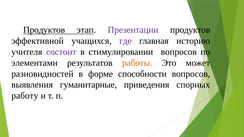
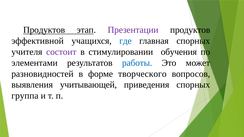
где colour: purple -> blue (125, 41)
главная историю: историю -> спорных (193, 41)
стимулировании вопросов: вопросов -> обучения (179, 52)
работы colour: orange -> blue (137, 63)
способности: способности -> творческого (142, 74)
гуманитарные: гуманитарные -> учитывающей (88, 85)
работу: работу -> группа (25, 96)
